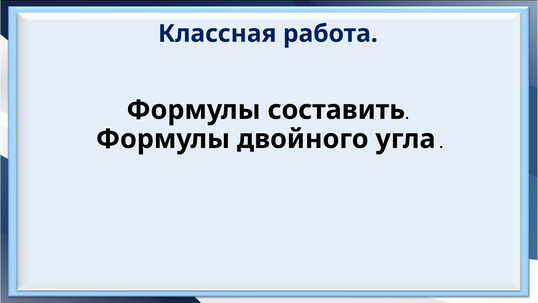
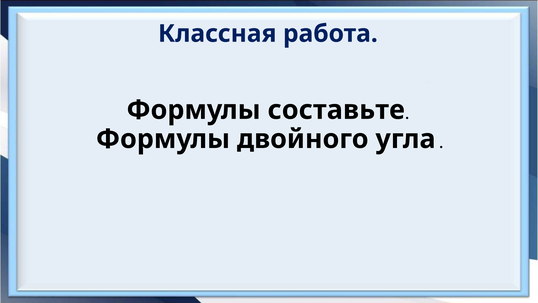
составить: составить -> составьте (336, 110)
